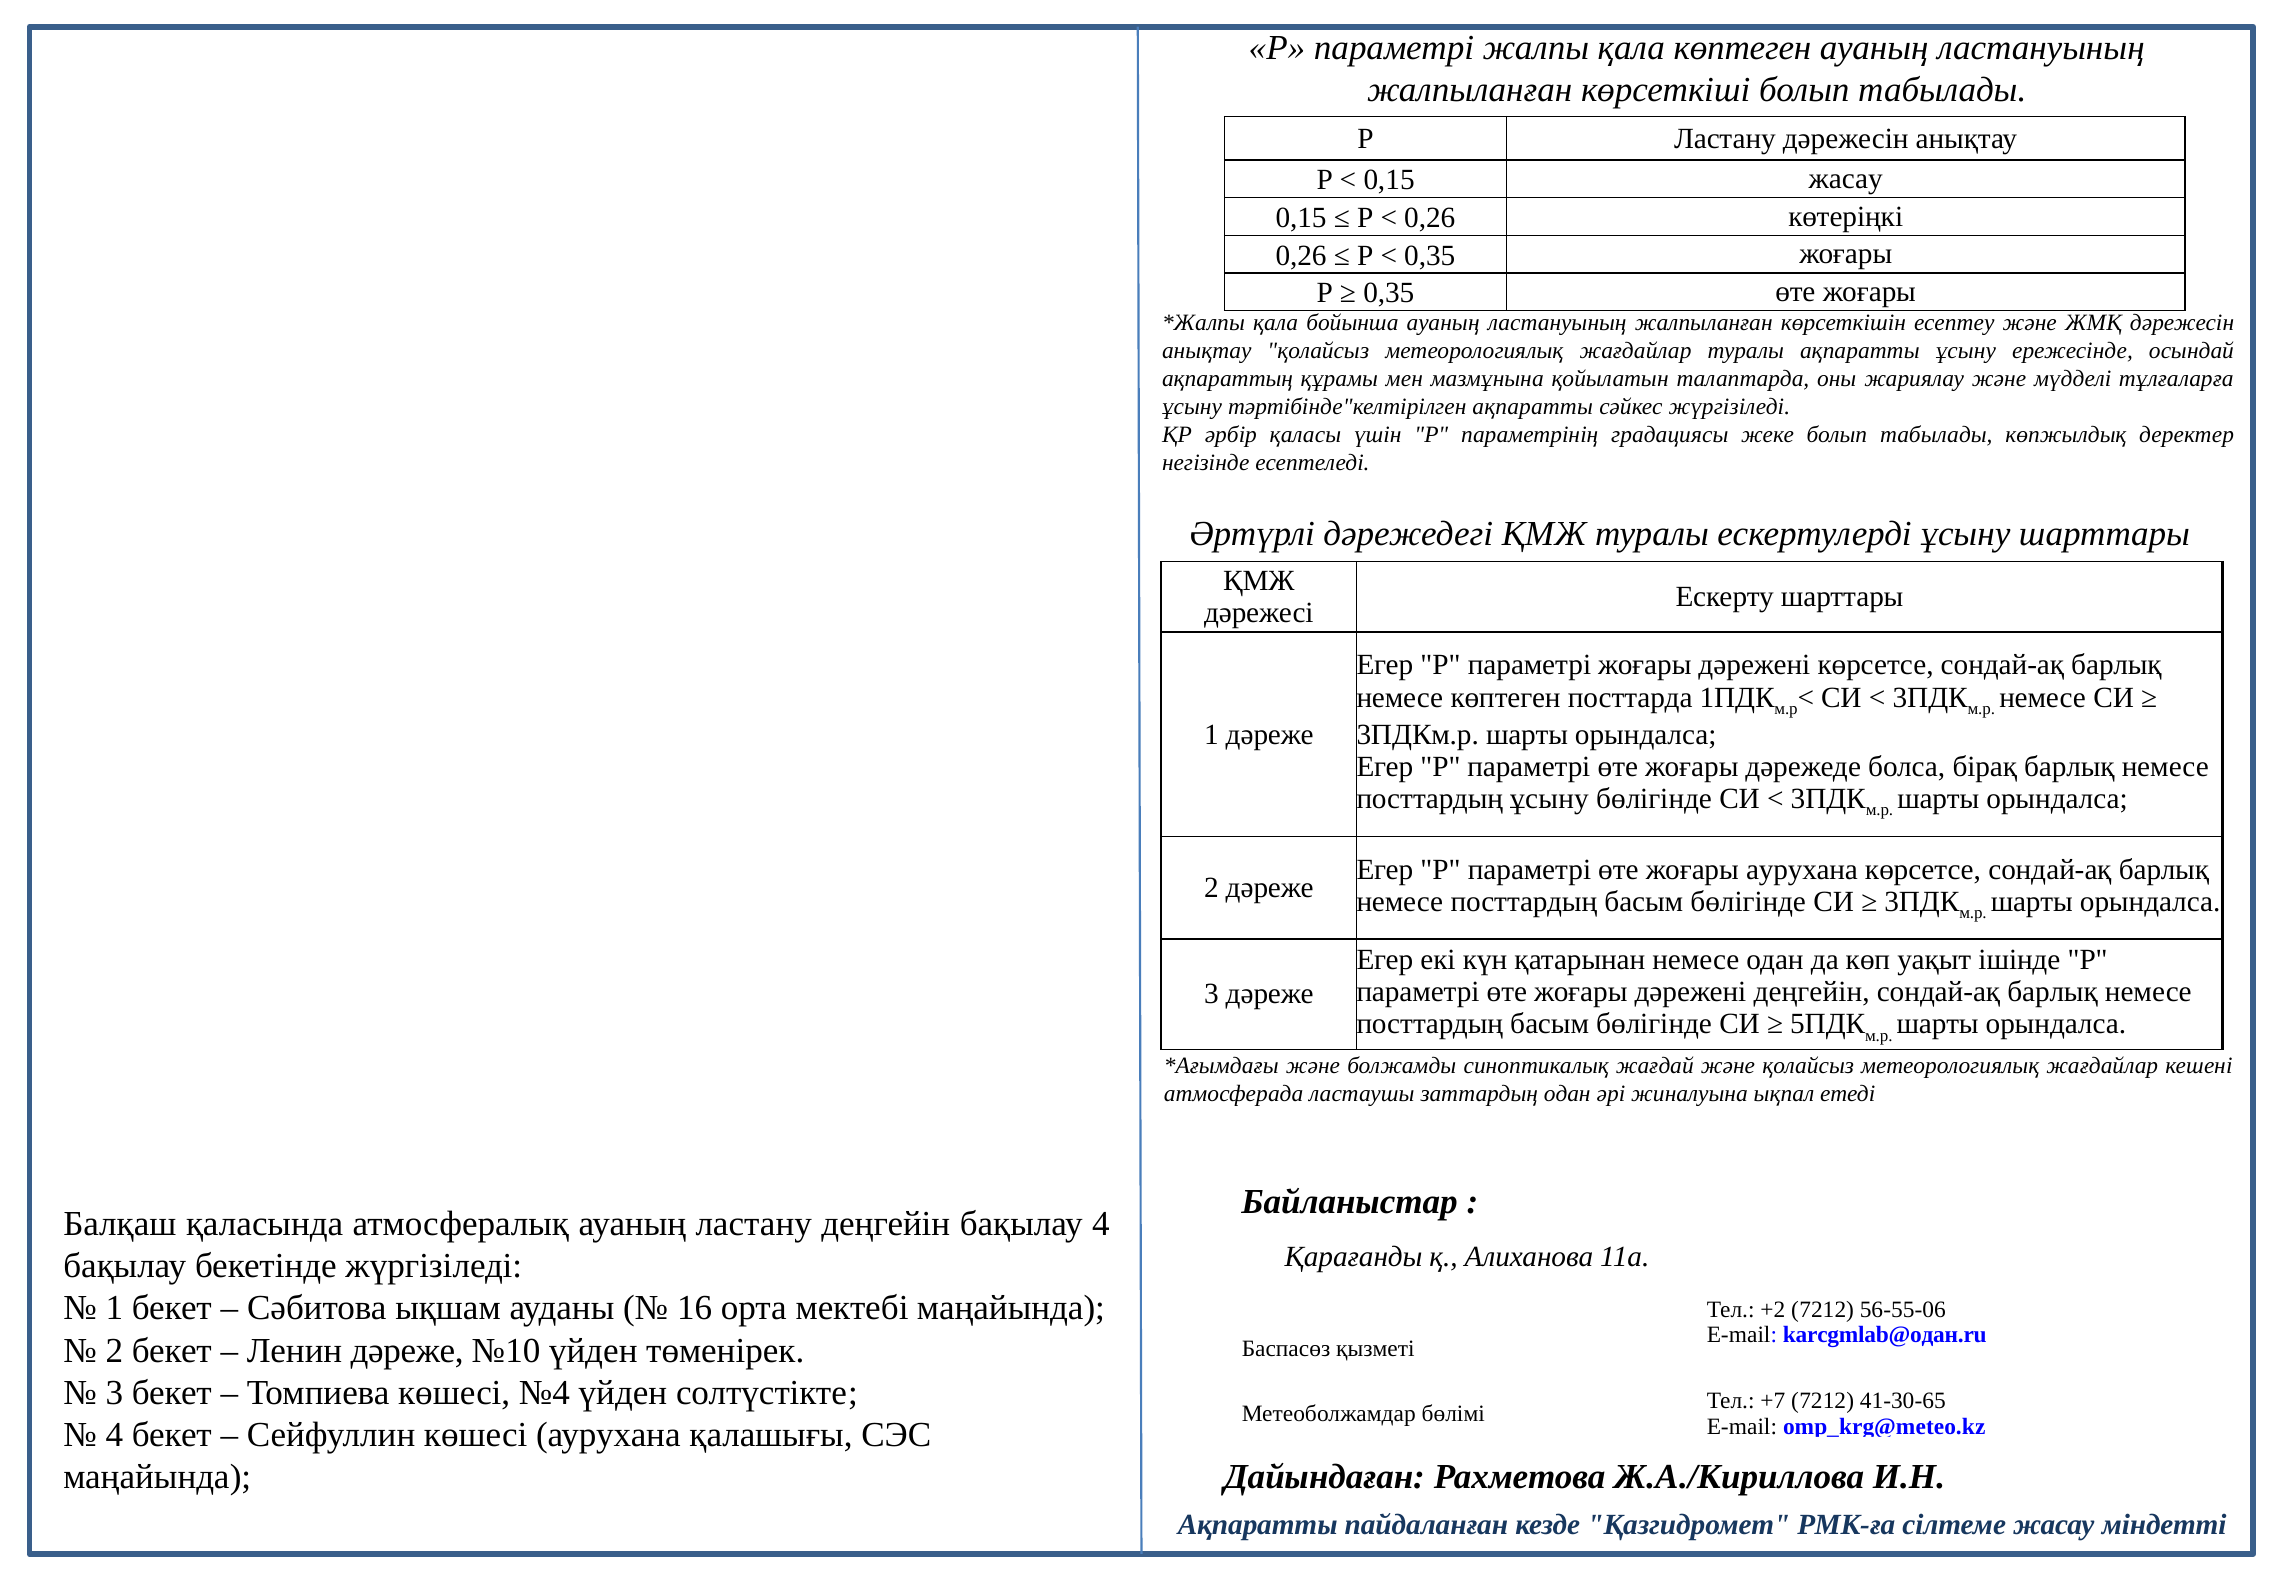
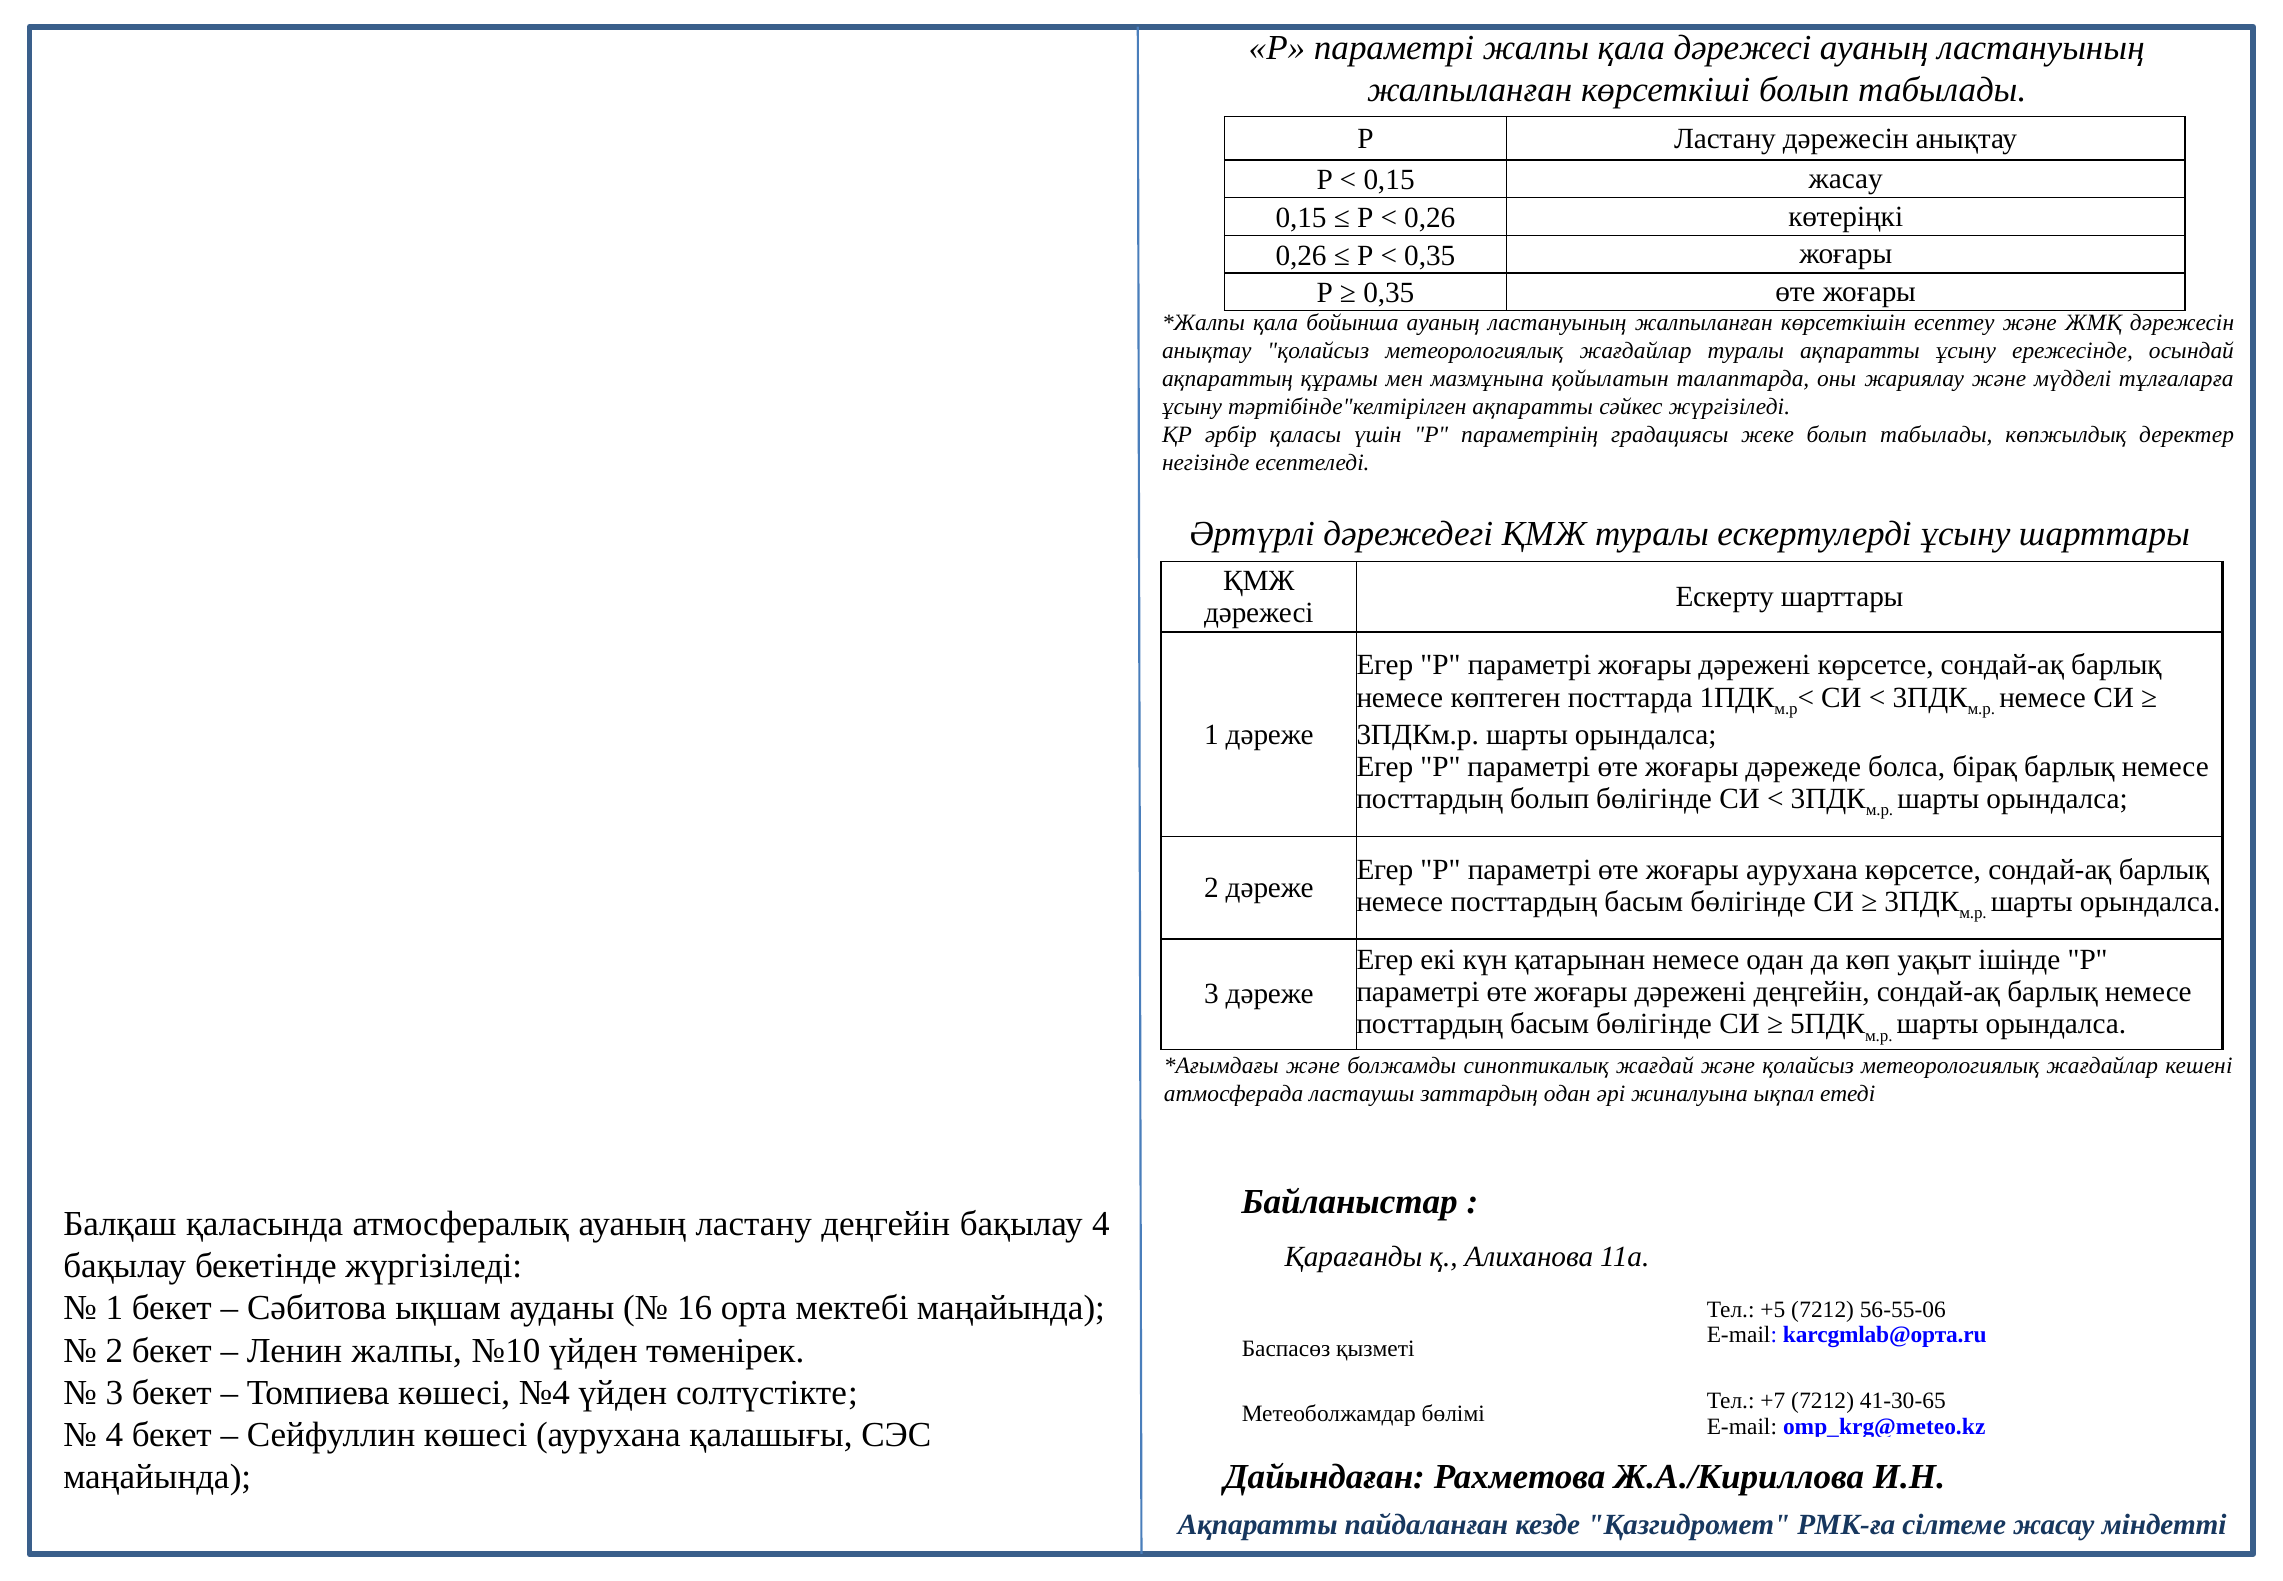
қала көптеген: көптеген -> дәрежесі (1743, 48)
посттардың ұсыну: ұсыну -> болып (1550, 799)
+2: +2 -> +5 (1773, 1309)
karcgmlab@одан.ru: karcgmlab@одан.ru -> karcgmlab@орта.ru (1885, 1335)
Ленин дәреже: дәреже -> жалпы (407, 1350)
